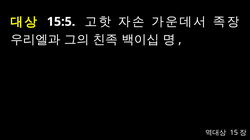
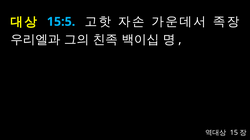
15:5 colour: white -> light blue (61, 22)
